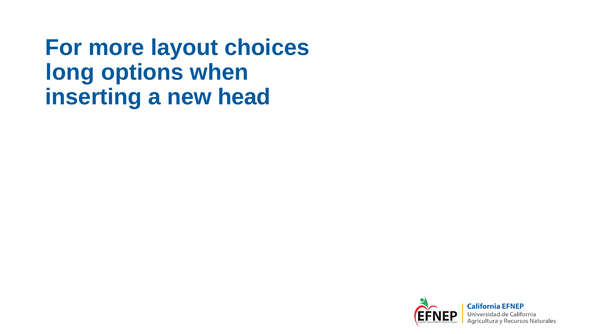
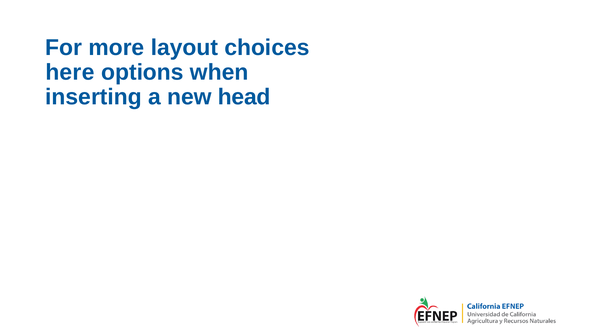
long: long -> here (70, 72)
